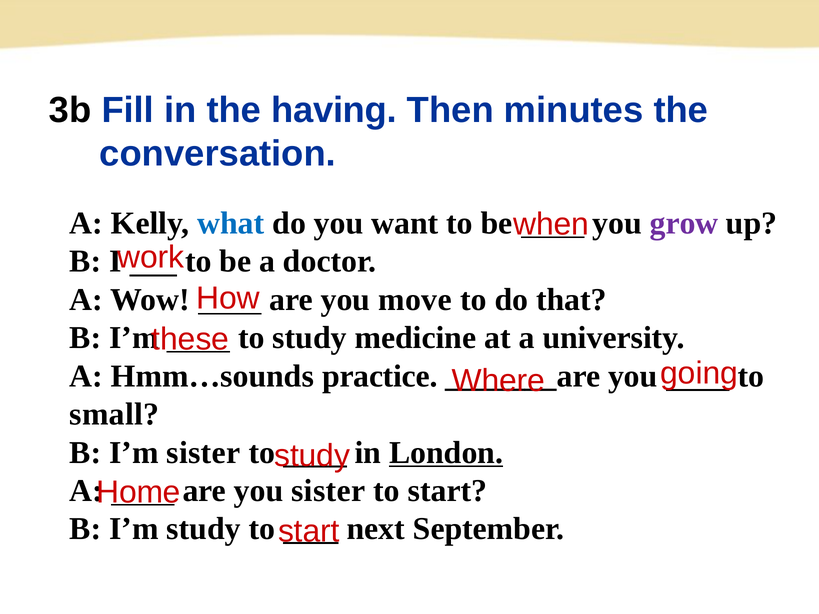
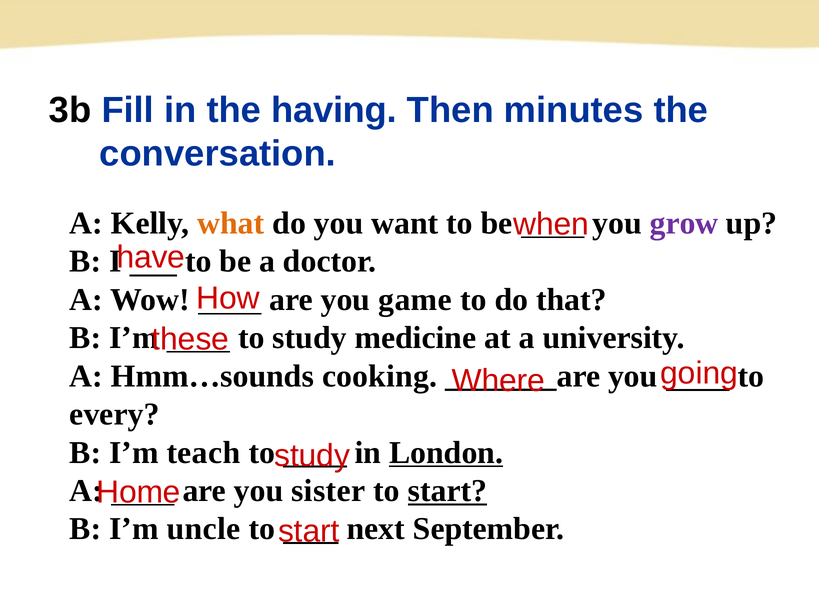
what colour: blue -> orange (231, 223)
work: work -> have (151, 257)
move: move -> game (415, 300)
practice: practice -> cooking (380, 376)
small: small -> every (114, 414)
I’m sister: sister -> teach (203, 453)
start underline: none -> present (447, 491)
I’m study: study -> uncle (203, 529)
